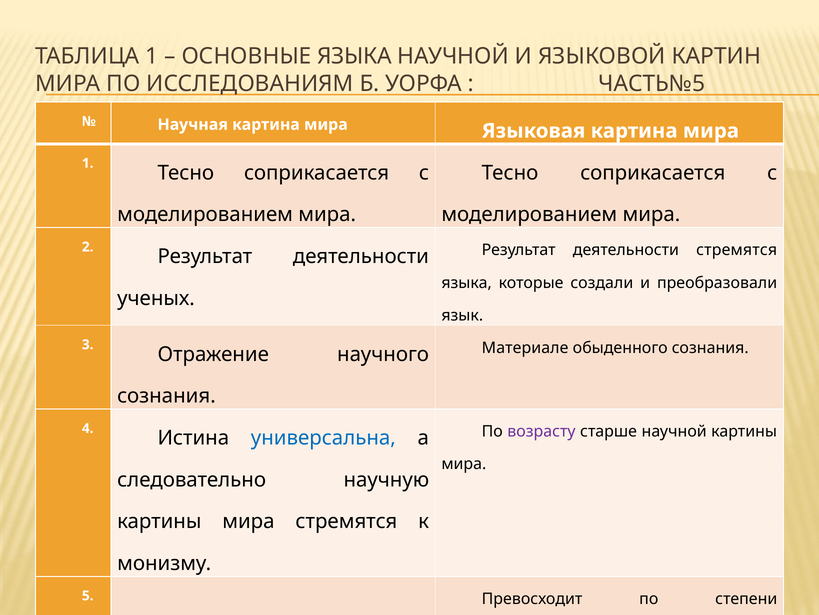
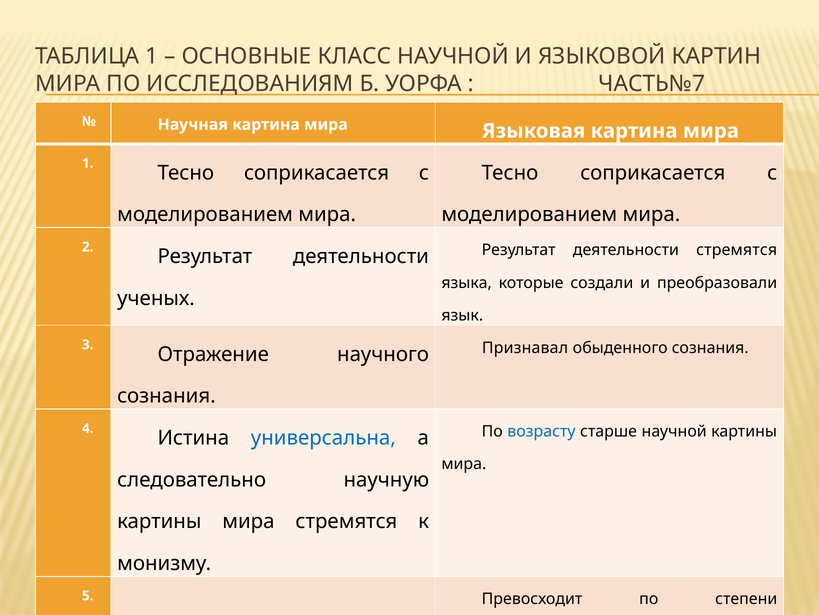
ОСНОВНЫЕ ЯЗЫКА: ЯЗЫКА -> КЛАСС (354, 56)
ЧАСТЬ№5: ЧАСТЬ№5 -> ЧАСТЬ№7 (652, 84)
Материале: Материале -> Признавал (525, 347)
возрасту colour: purple -> blue (541, 431)
